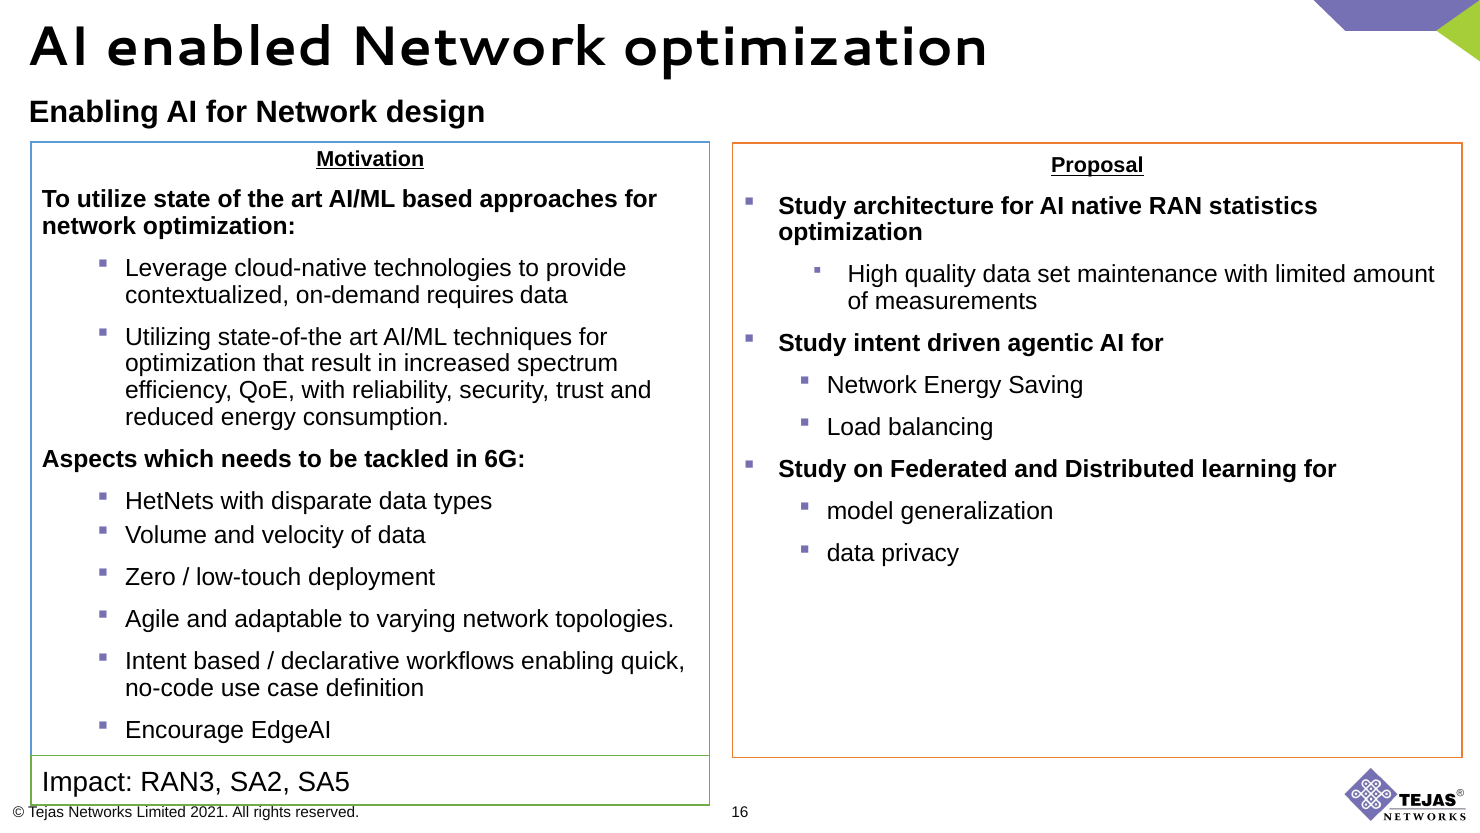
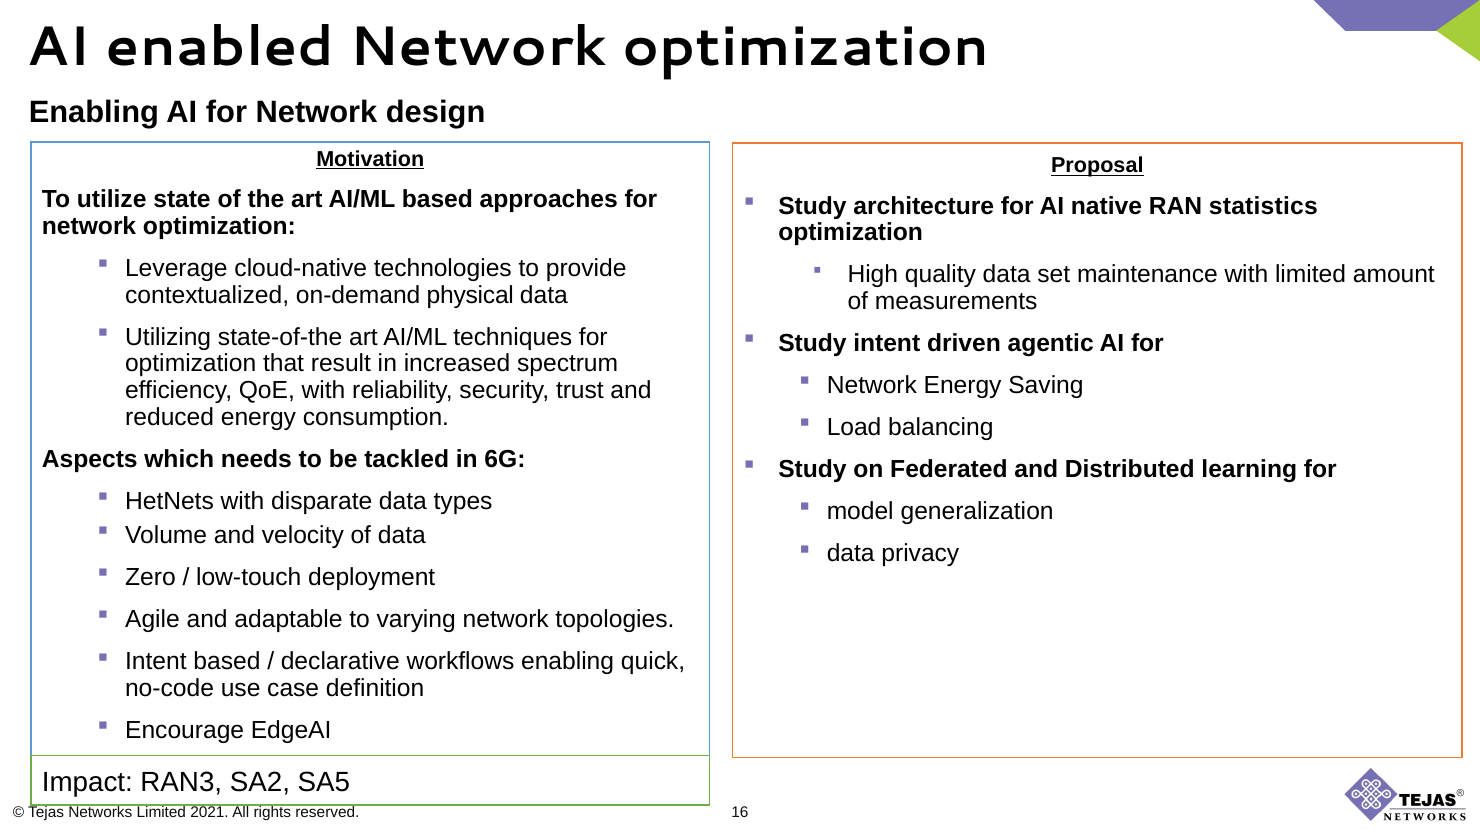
requires: requires -> physical (470, 295)
